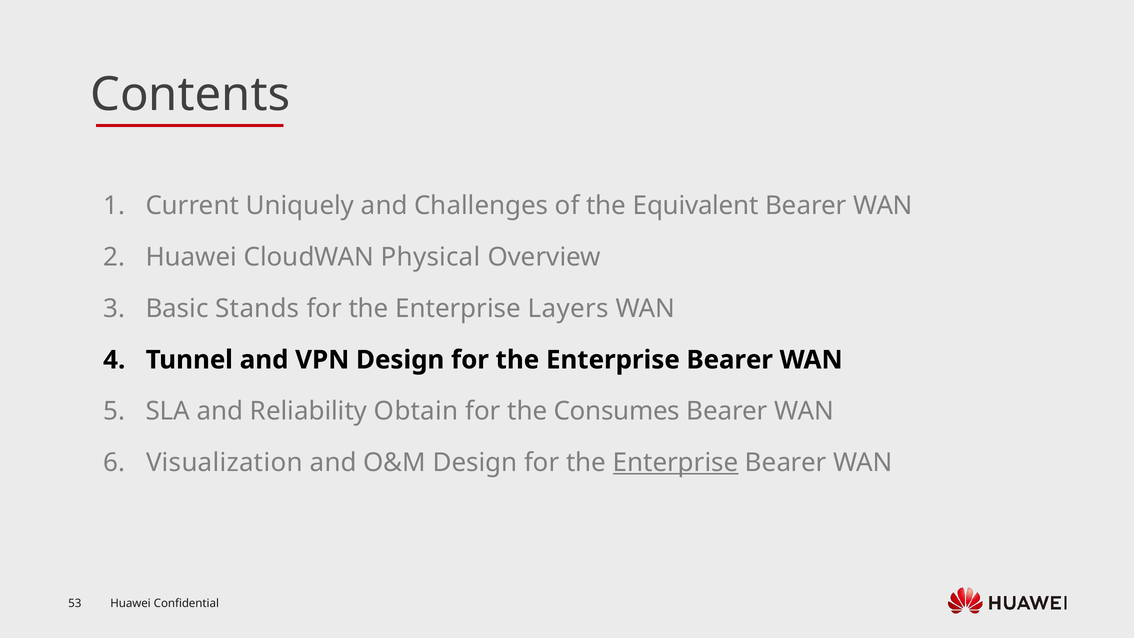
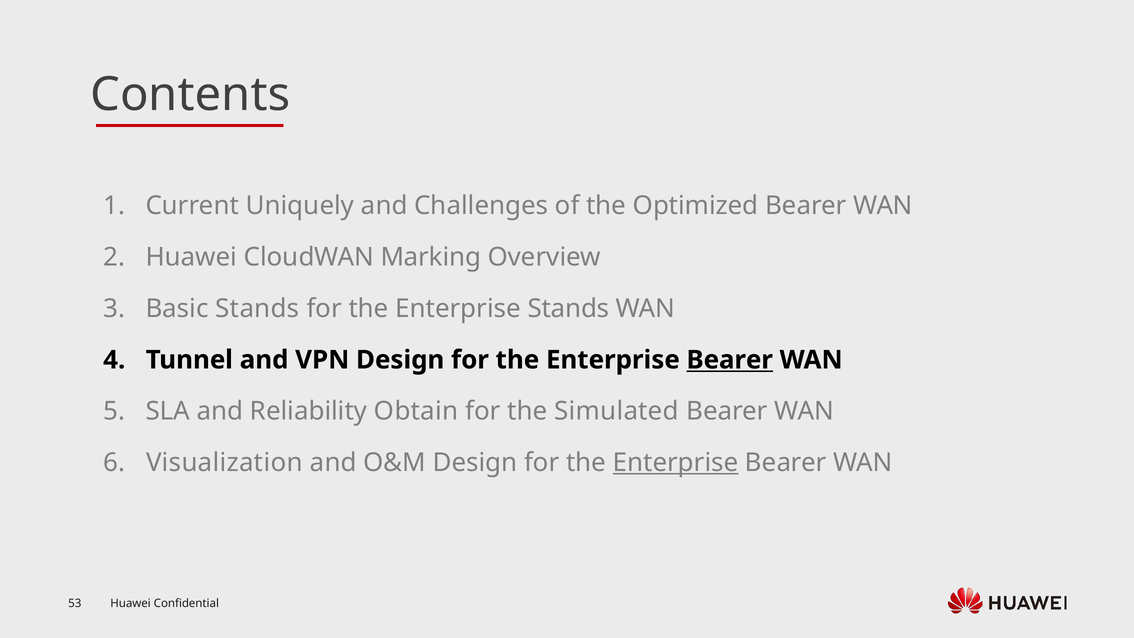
Equivalent: Equivalent -> Optimized (696, 206)
Physical: Physical -> Marking (431, 257)
Enterprise Layers: Layers -> Stands (569, 308)
Bearer underline: none -> present (730, 360)
Consumes: Consumes -> Simulated (617, 411)
